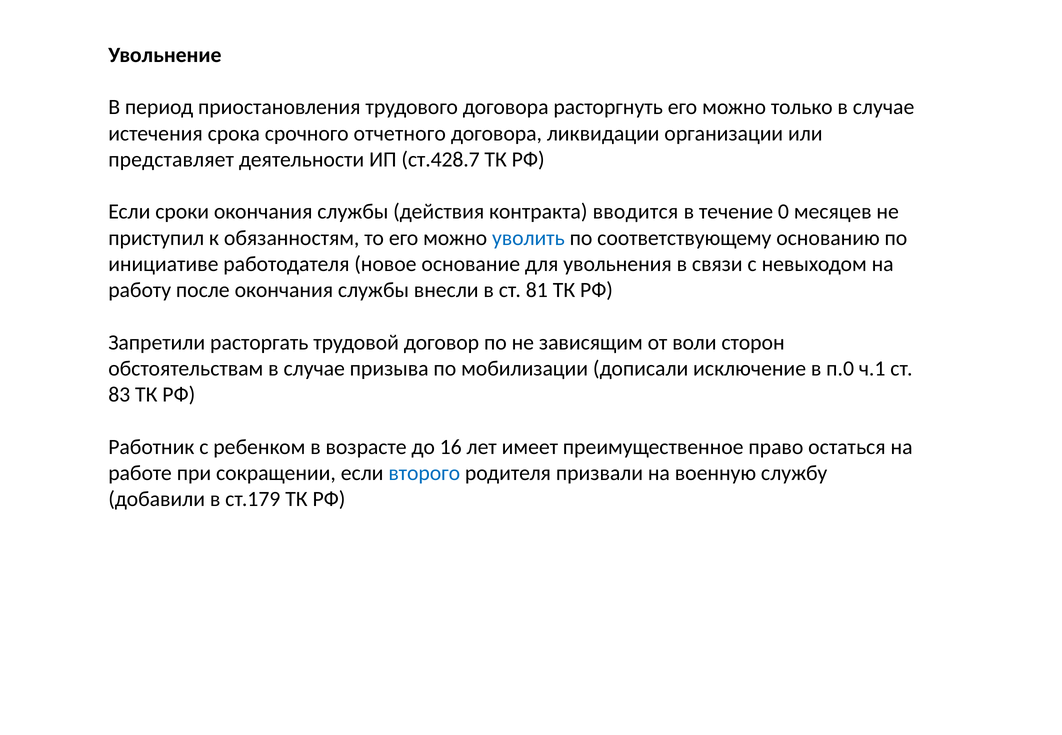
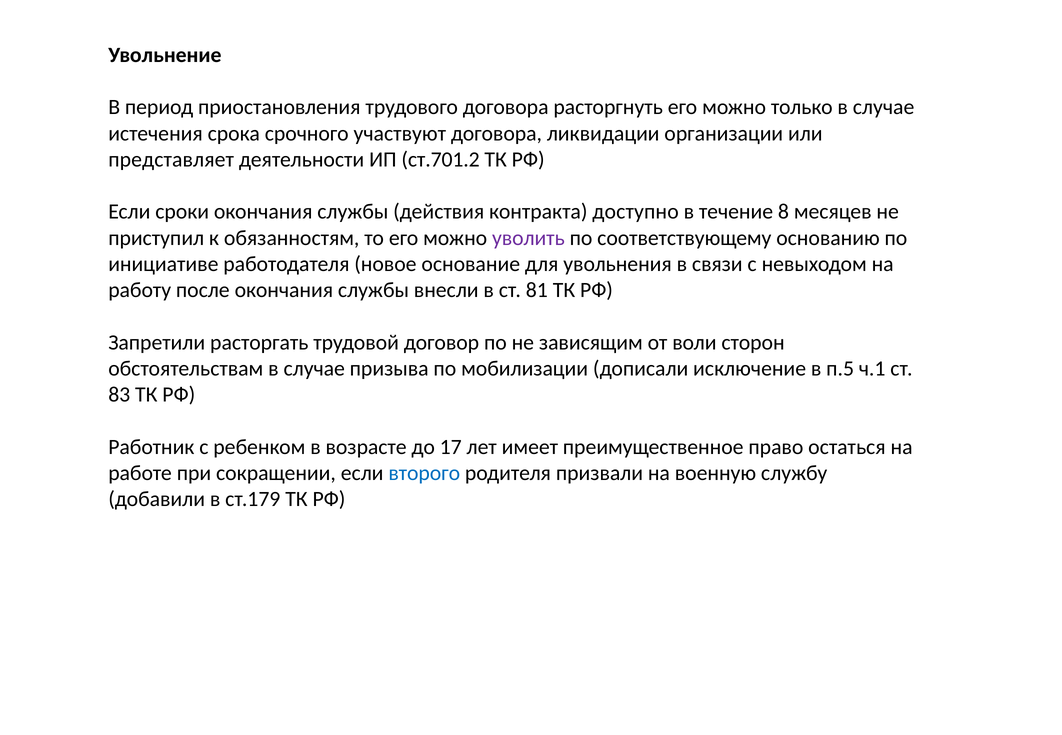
отчетного: отчетного -> участвуют (400, 133)
ст.428.7: ст.428.7 -> ст.701.2 (441, 160)
вводится: вводится -> доступно (636, 212)
0: 0 -> 8 (783, 212)
уволить colour: blue -> purple (528, 238)
п.0: п.0 -> п.5 (840, 369)
16: 16 -> 17 (451, 447)
